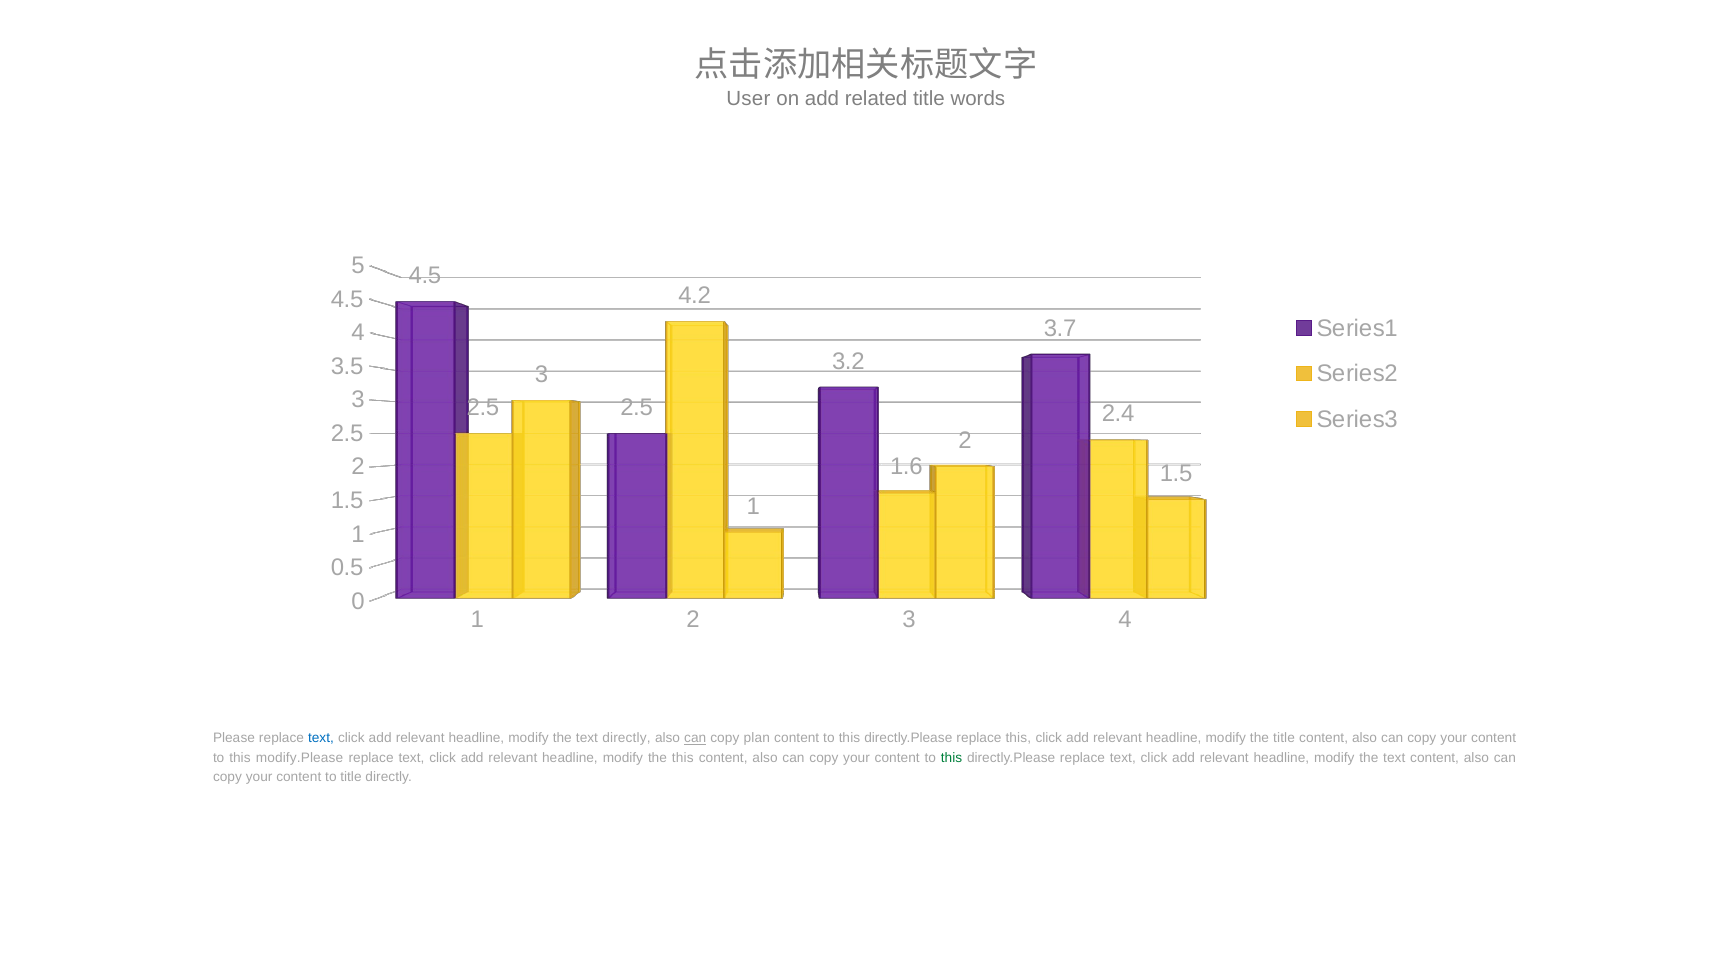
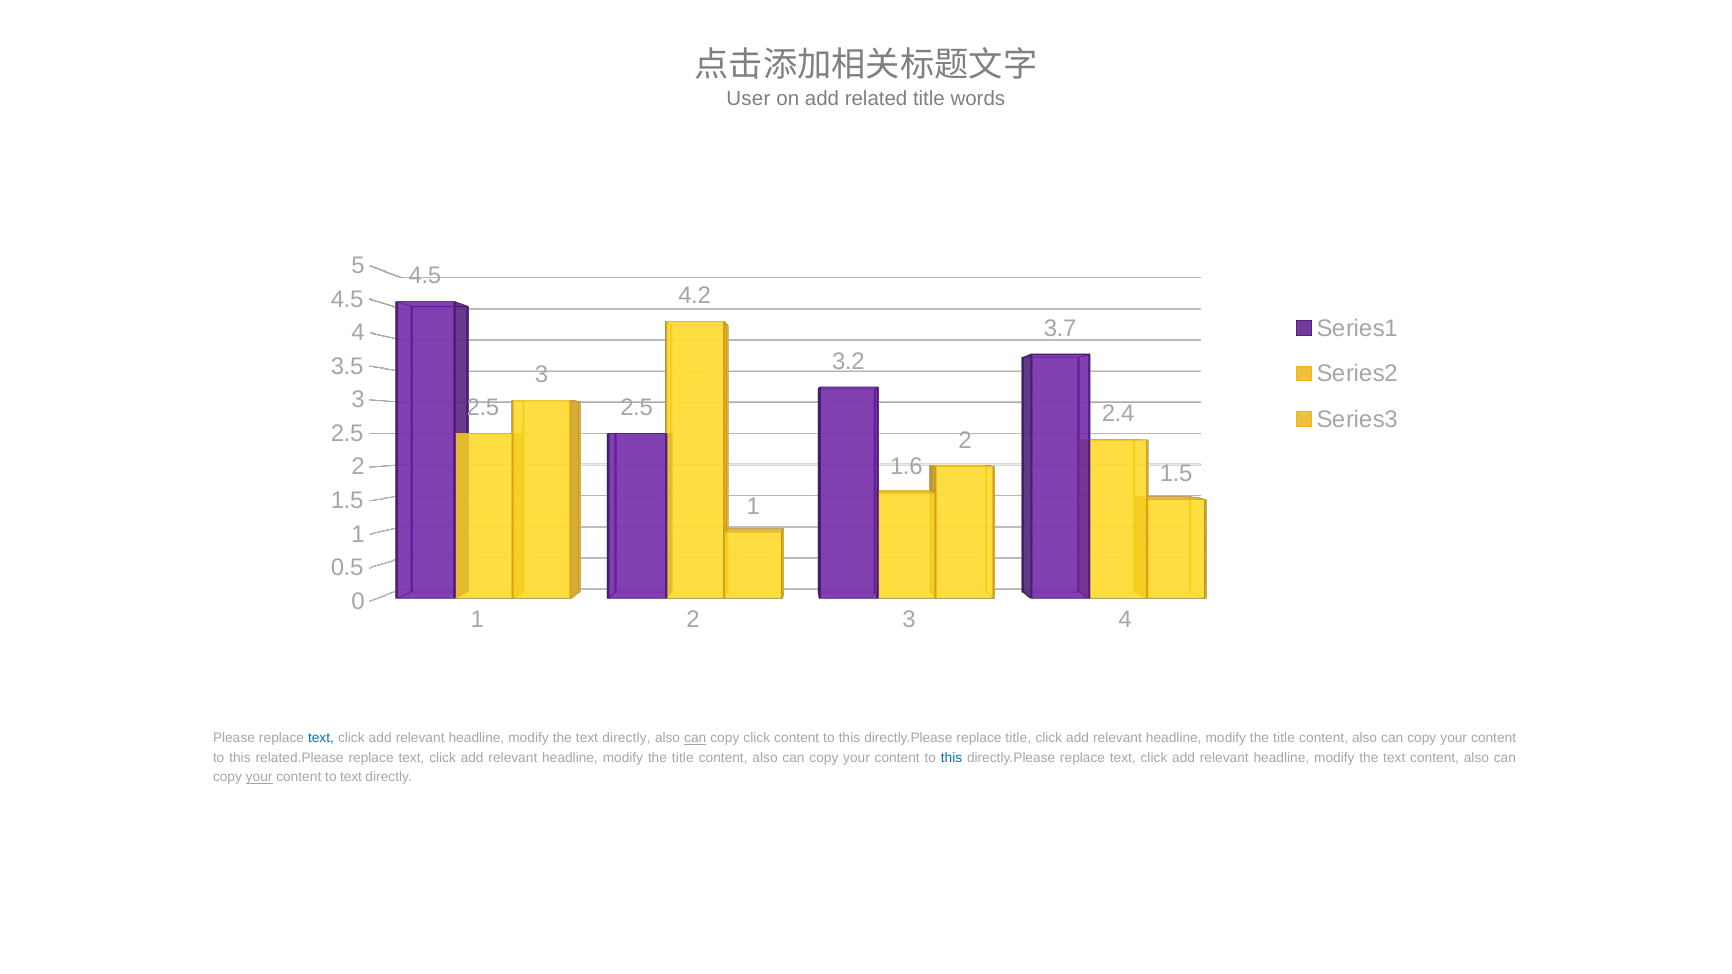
copy plan: plan -> click (757, 738)
replace this: this -> title (1018, 738)
modify.Please: modify.Please -> related.Please (300, 758)
this: this -> title (683, 758)
this colour: green -> blue (951, 758)
your underline: none -> present (259, 778)
to title: title -> text (351, 778)
